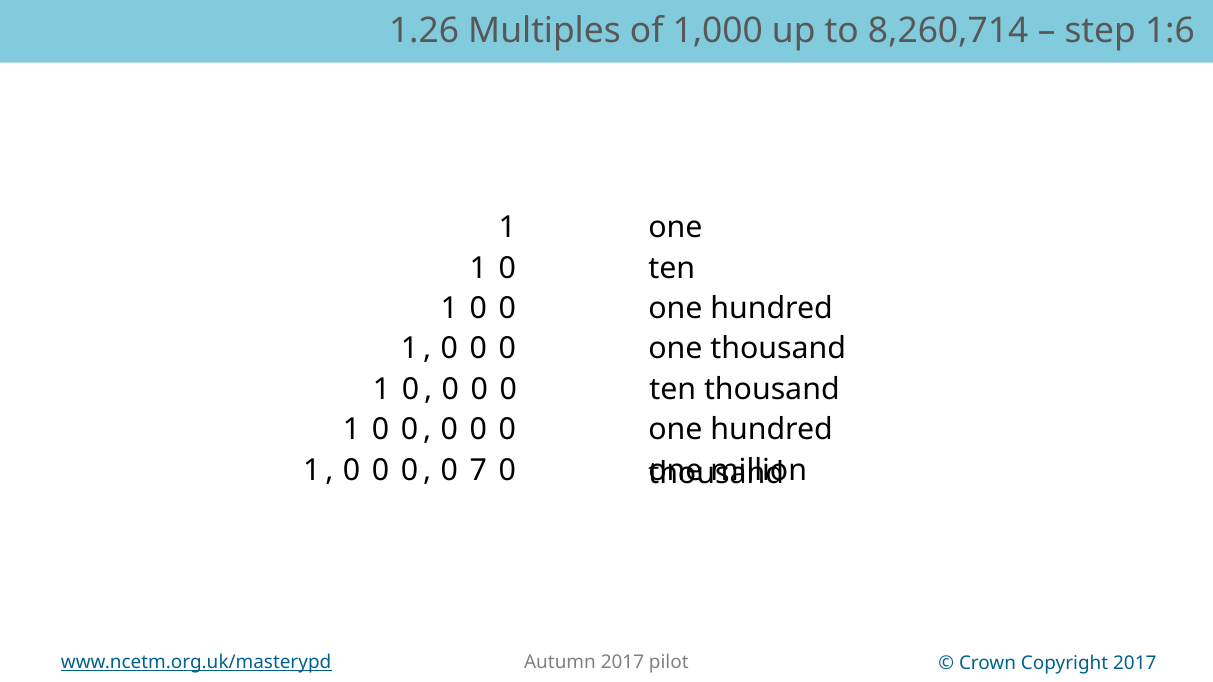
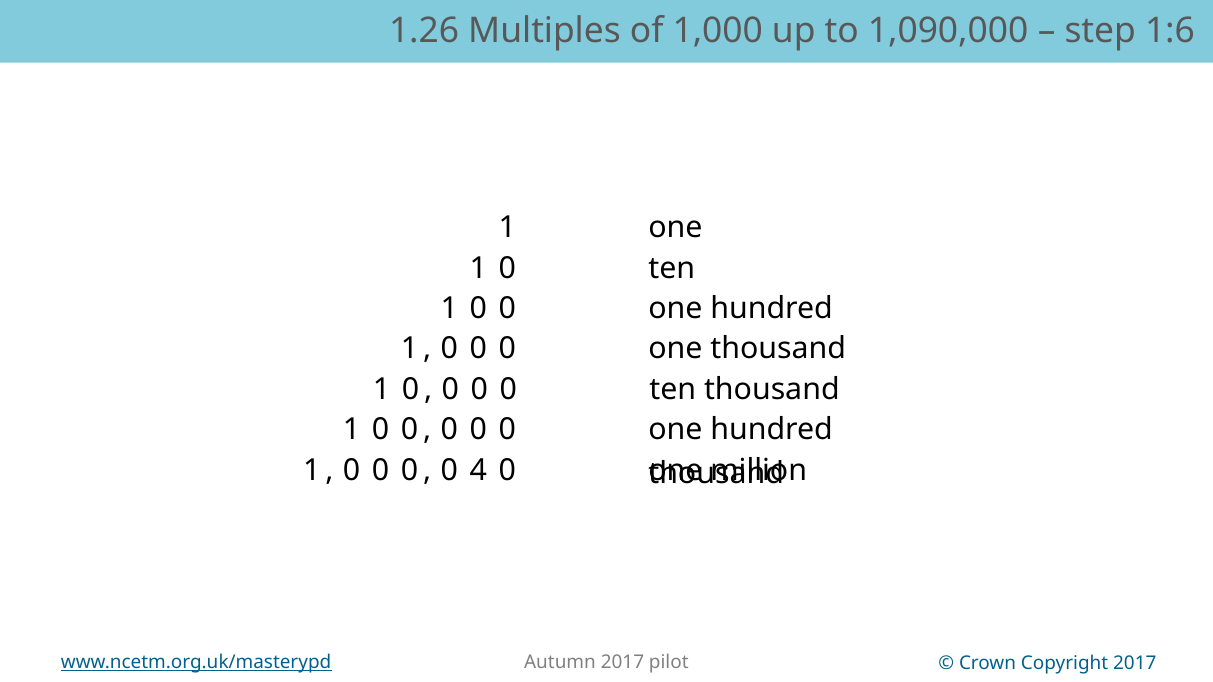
8,260,714: 8,260,714 -> 1,090,000 (948, 31)
7: 7 -> 4 (478, 470)
